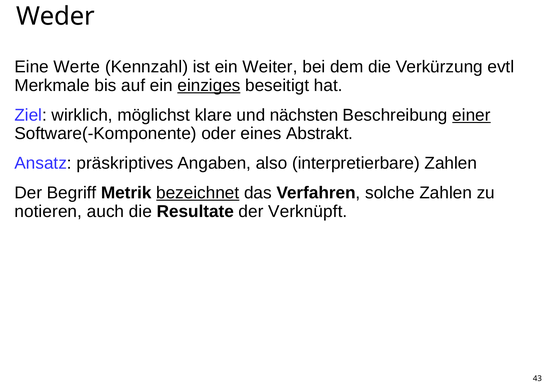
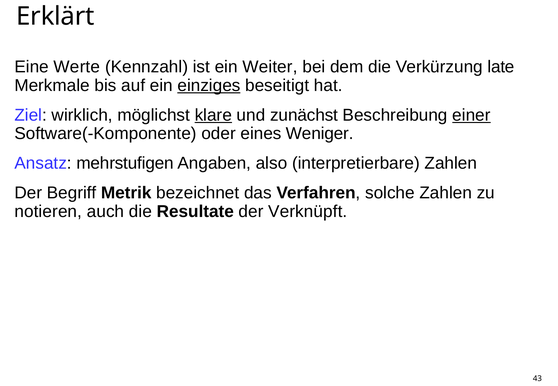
Weder: Weder -> Erklärt (55, 16)
evtl: evtl -> late (501, 67)
klare underline: none -> present (213, 115)
nächsten: nächsten -> zunächst (304, 115)
Abstrakt: Abstrakt -> Weniger (320, 134)
präskriptives: präskriptives -> mehrstufigen (125, 163)
bezeichnet underline: present -> none (198, 193)
